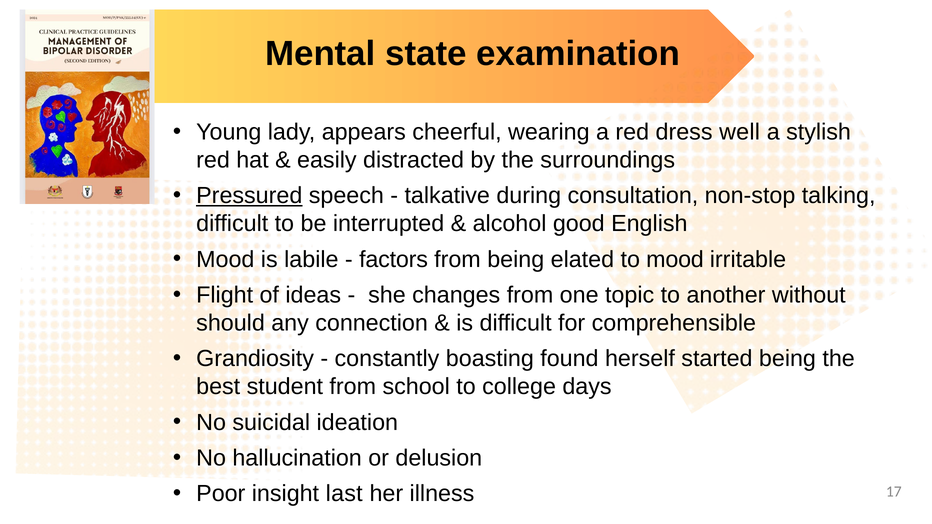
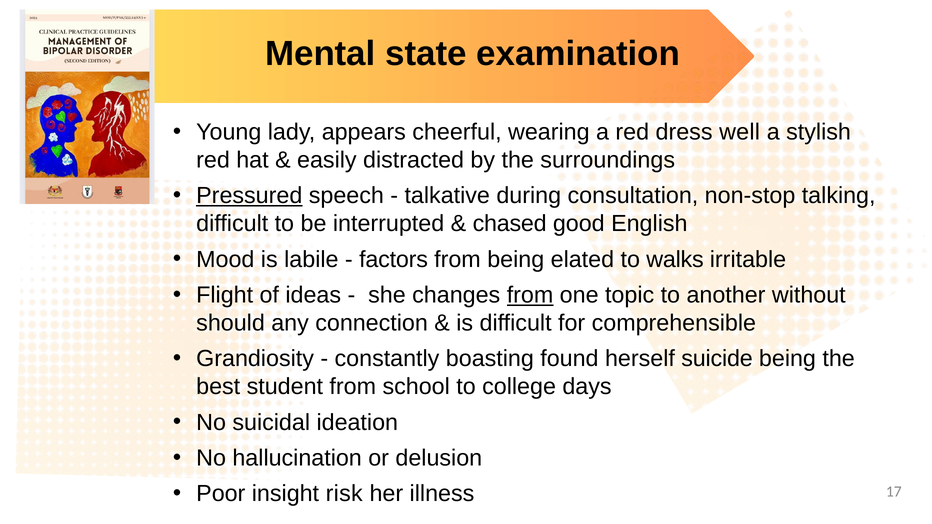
alcohol: alcohol -> chased (510, 224)
to mood: mood -> walks (675, 260)
from underline: none -> present (530, 295)
started: started -> suicide (717, 359)
last: last -> risk (344, 494)
